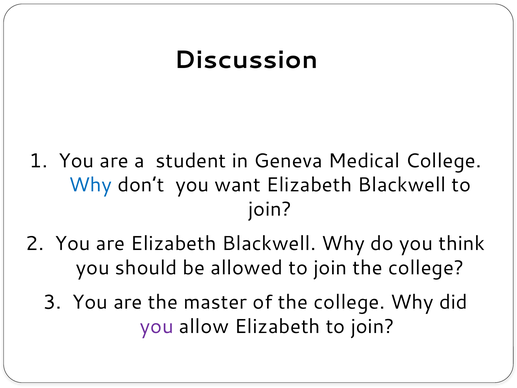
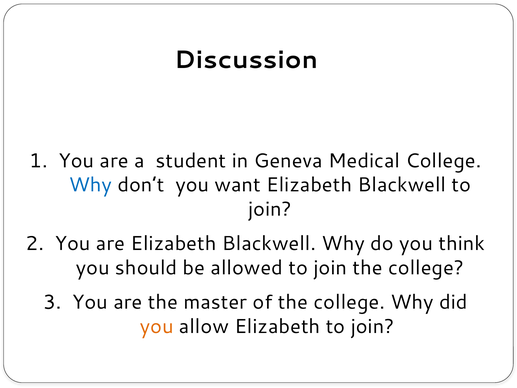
you colour: purple -> orange (157, 326)
